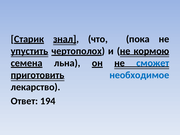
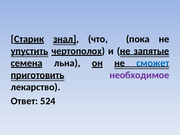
кормою: кормою -> запятые (151, 51)
необходимое colour: blue -> purple (139, 75)
194: 194 -> 524 (48, 101)
